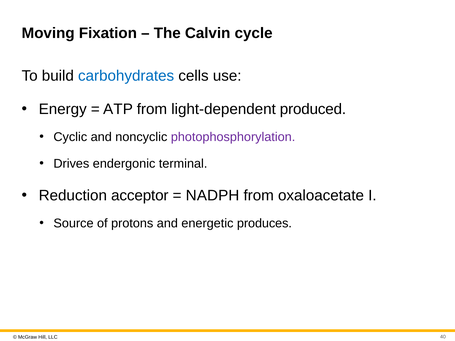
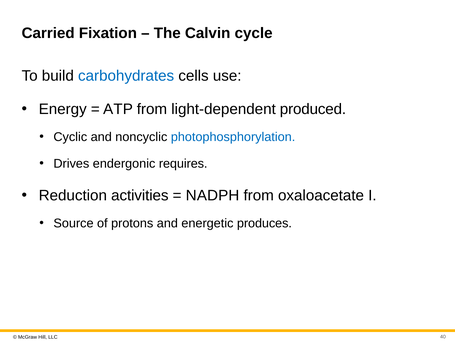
Moving: Moving -> Carried (48, 33)
photophosphorylation colour: purple -> blue (233, 137)
terminal: terminal -> requires (183, 164)
acceptor: acceptor -> activities (140, 196)
